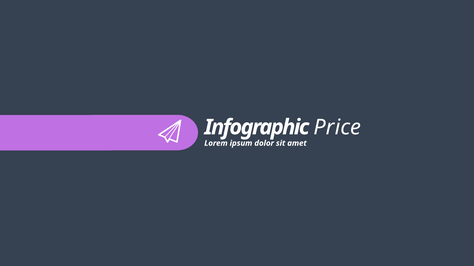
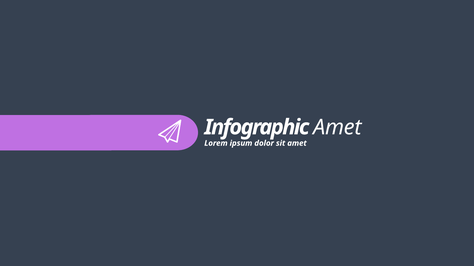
Price: Price -> Amet (337, 127)
